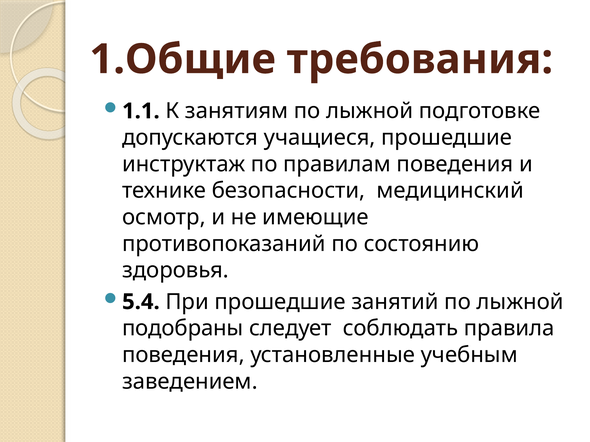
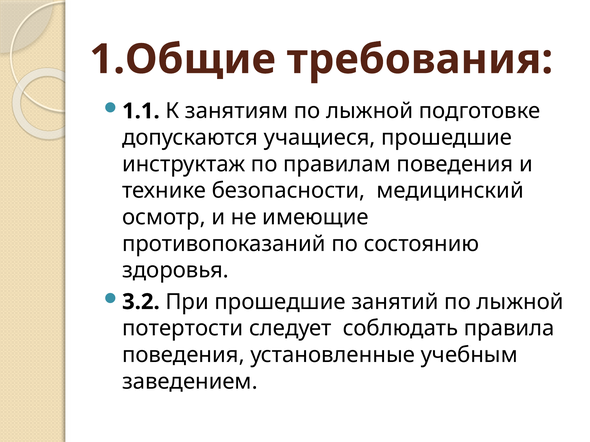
5.4: 5.4 -> 3.2 (141, 302)
подобраны: подобраны -> потертости (183, 329)
